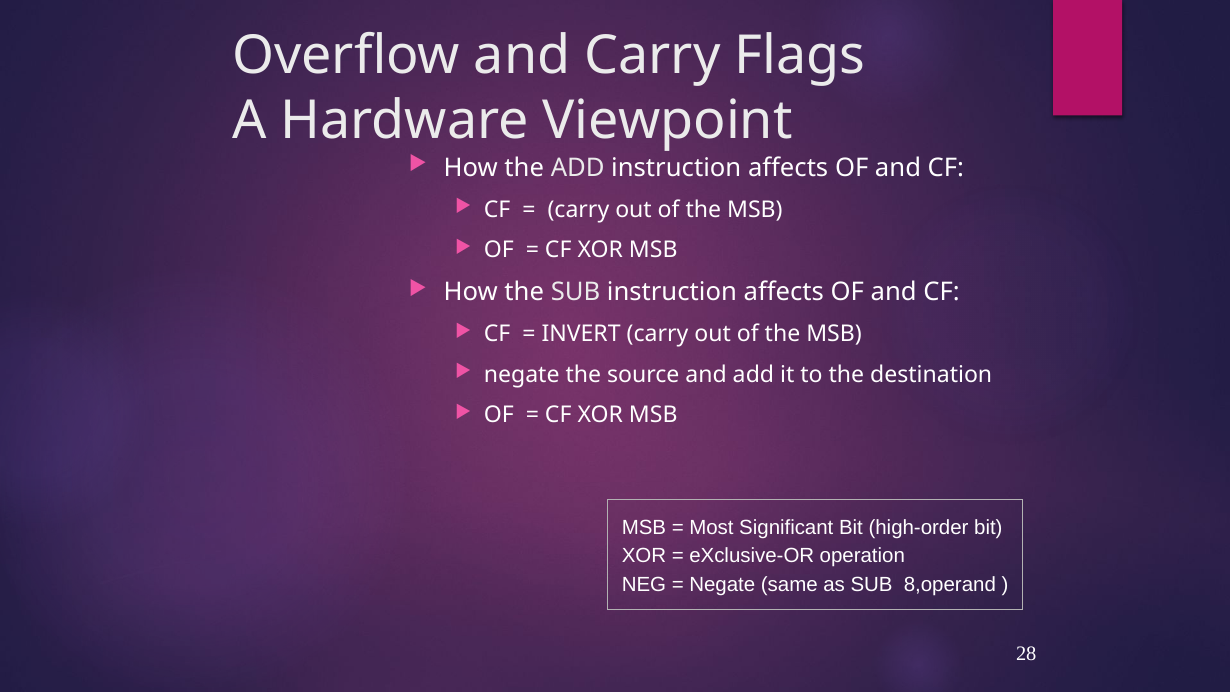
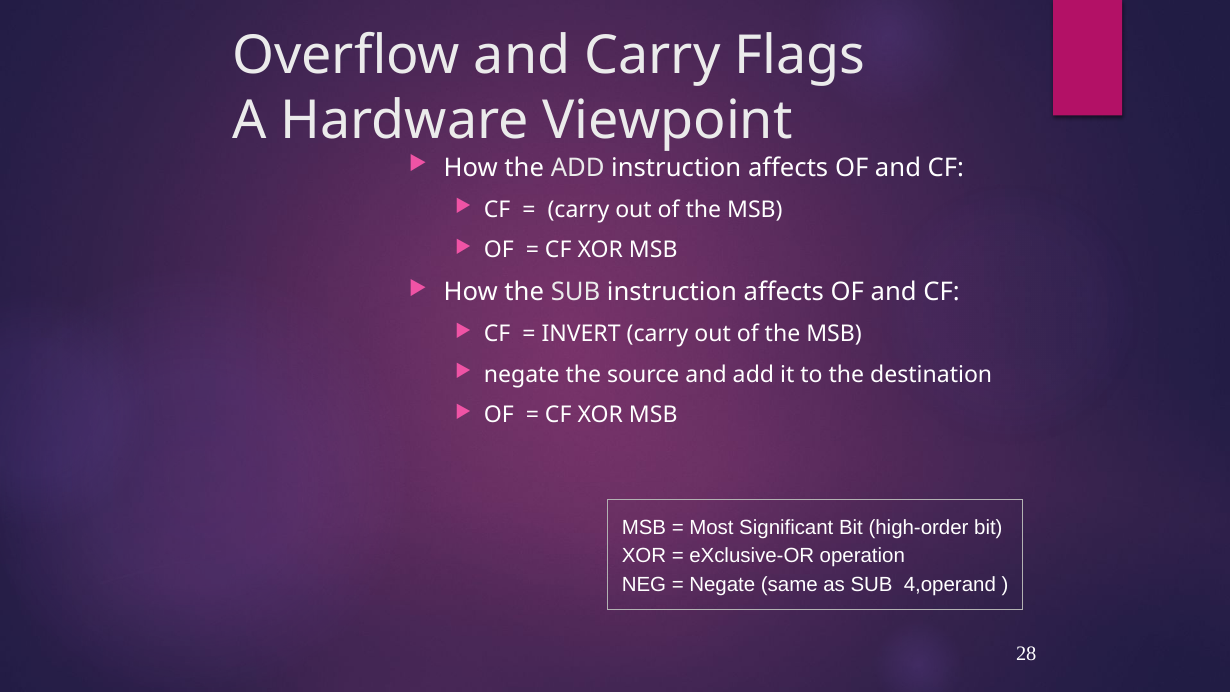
8,operand: 8,operand -> 4,operand (950, 585)
